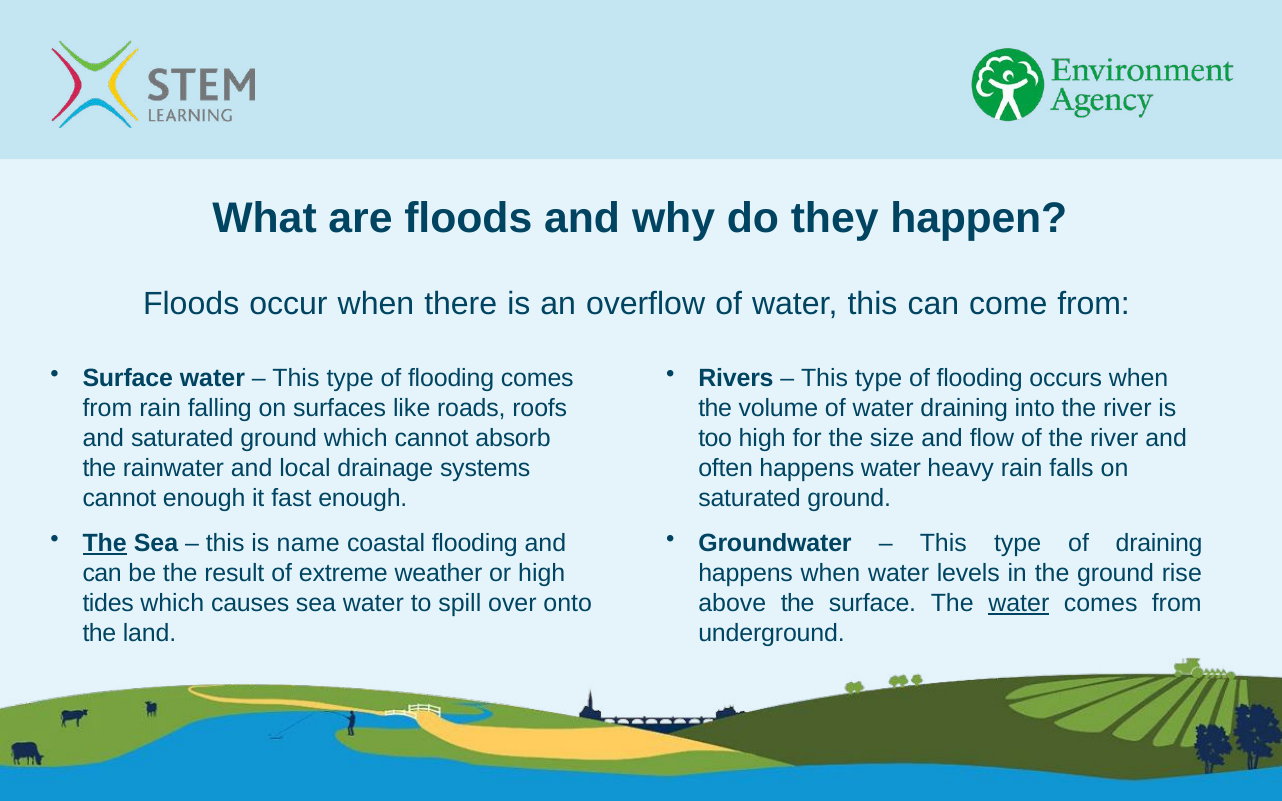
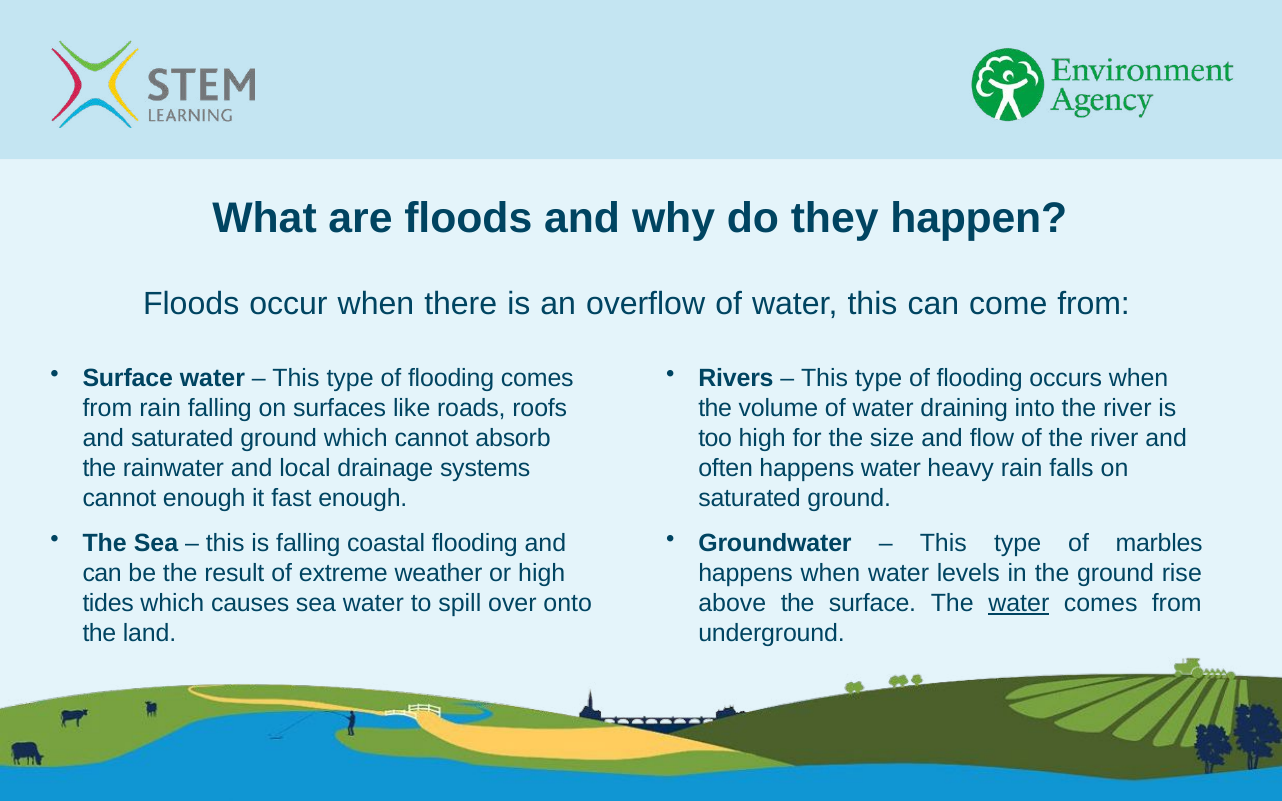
The underline: present -> none (105, 543)
is name: name -> falling (308, 543)
of draining: draining -> marbles (1159, 543)
